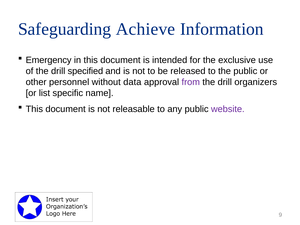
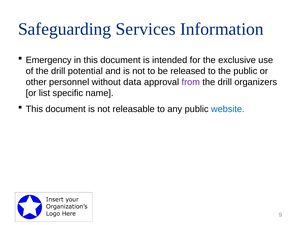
Achieve: Achieve -> Services (146, 29)
specified: specified -> potential (85, 71)
website colour: purple -> blue (228, 109)
